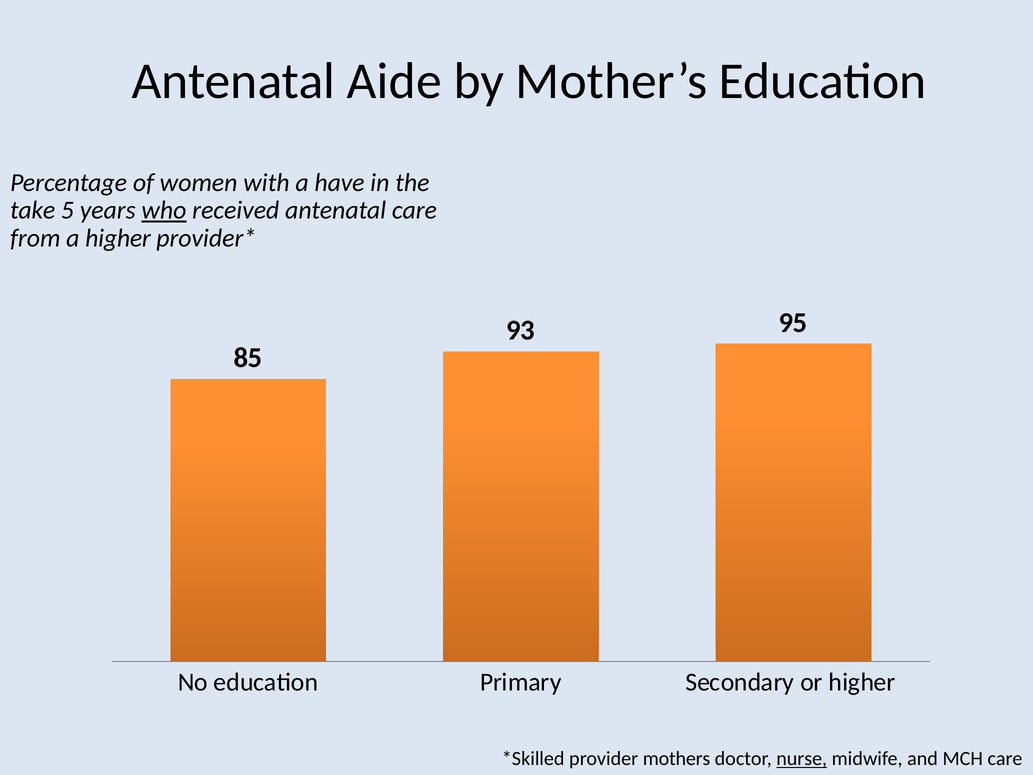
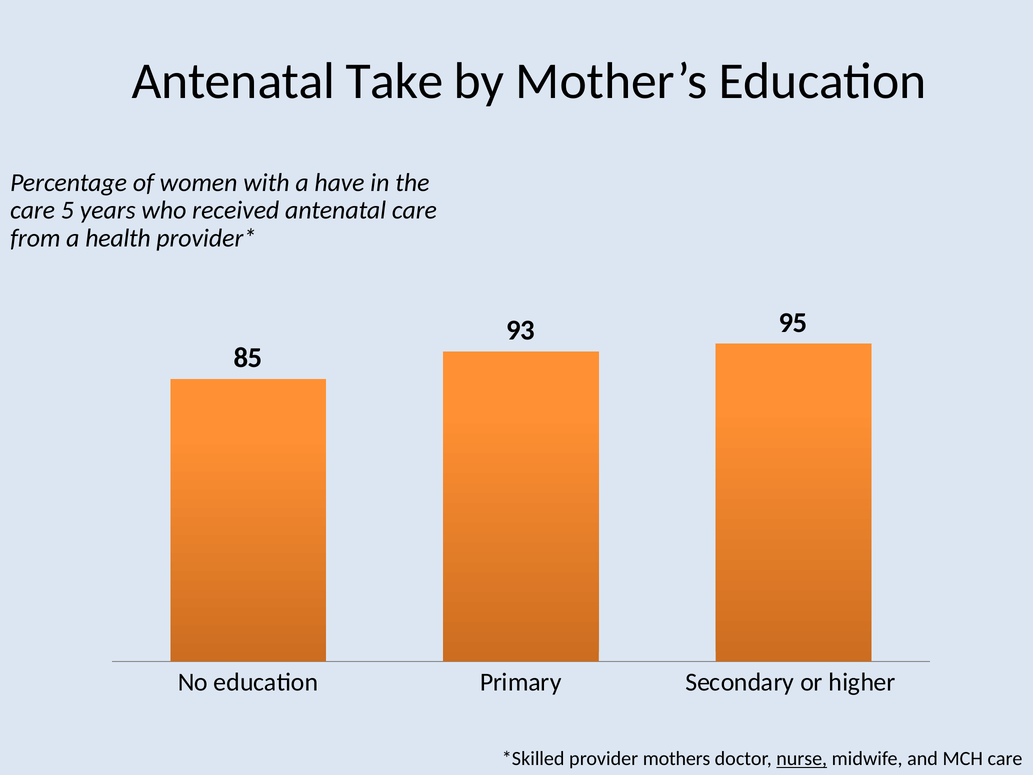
Aide: Aide -> Take (395, 81)
take: take -> care (33, 210)
who underline: present -> none (164, 210)
a higher: higher -> health (118, 238)
